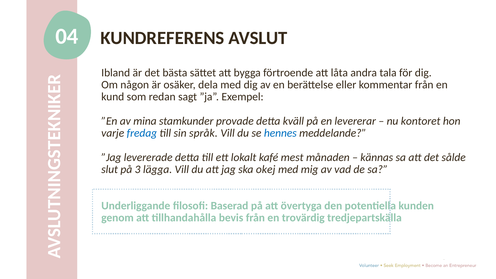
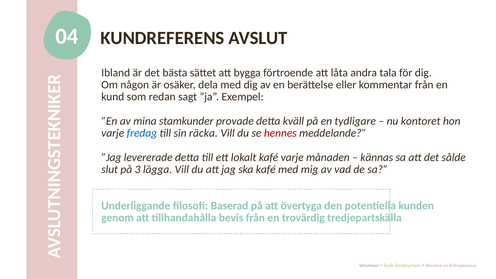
levererar: levererar -> tydligare (355, 121)
språk: språk -> räcka (203, 133)
hennes colour: blue -> red (280, 133)
kafé mest: mest -> varje (292, 157)
ska okej: okej -> kafé (266, 169)
